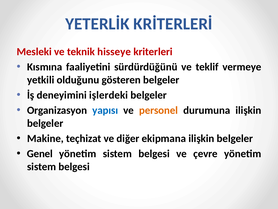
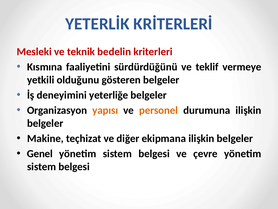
hisseye: hisseye -> bedelin (114, 52)
işlerdeki: işlerdeki -> yeterliğe (109, 95)
yapısı colour: blue -> orange (105, 110)
